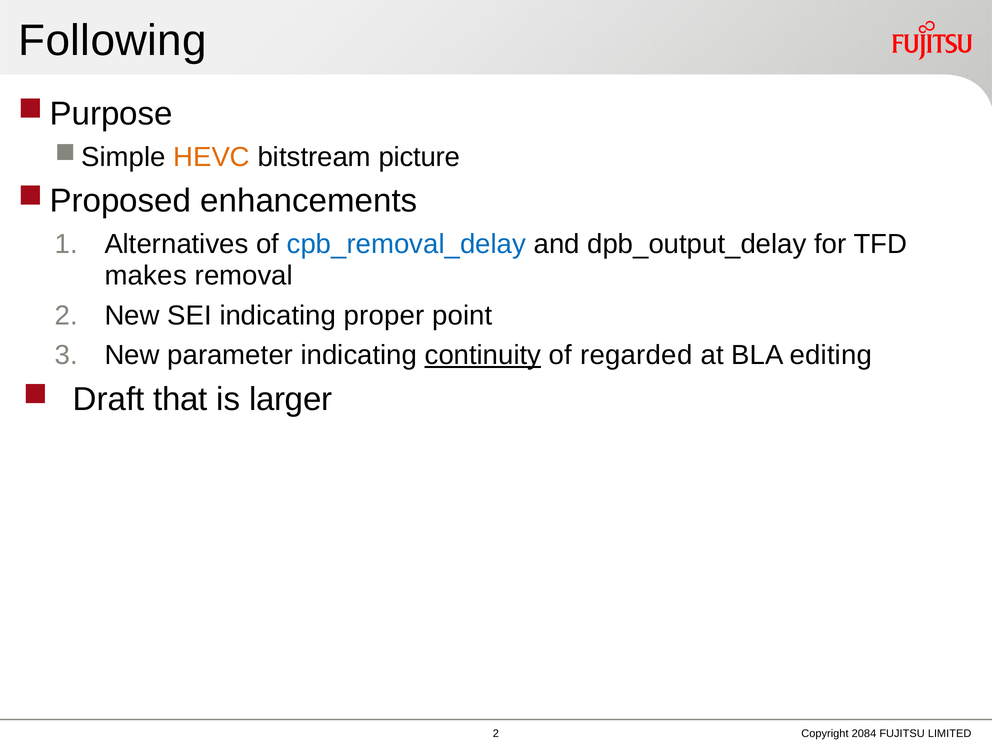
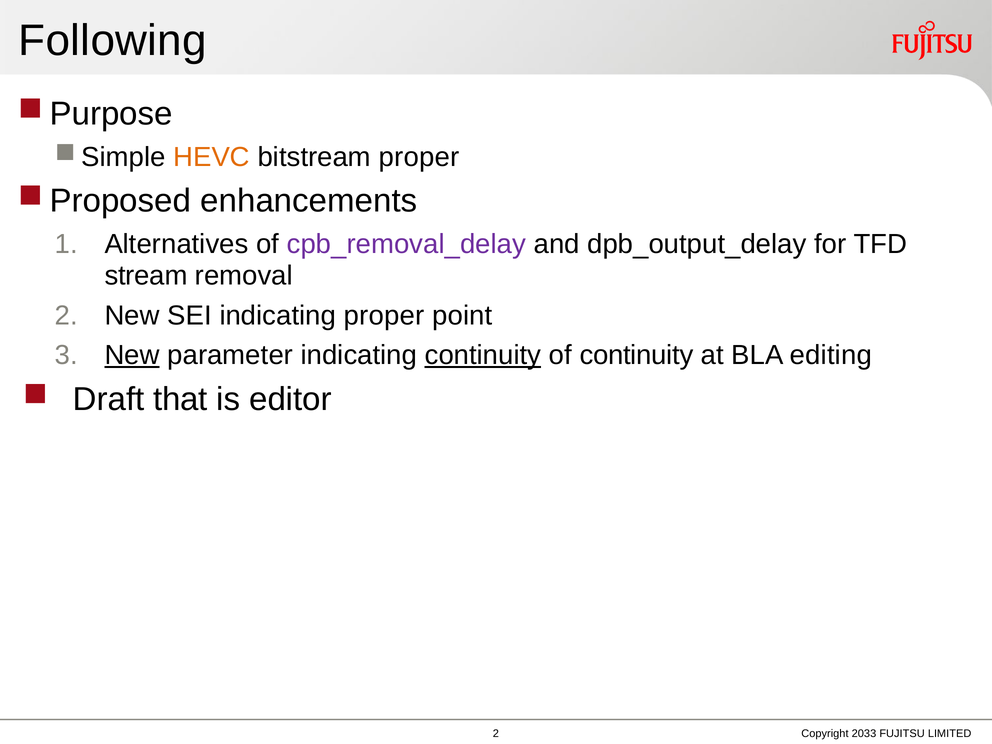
bitstream picture: picture -> proper (419, 157)
cpb_removal_delay colour: blue -> purple (406, 244)
makes: makes -> stream (146, 276)
New underline: none -> present (132, 355)
of regarded: regarded -> continuity (636, 355)
larger: larger -> editor (291, 399)
2084: 2084 -> 2033 (864, 733)
